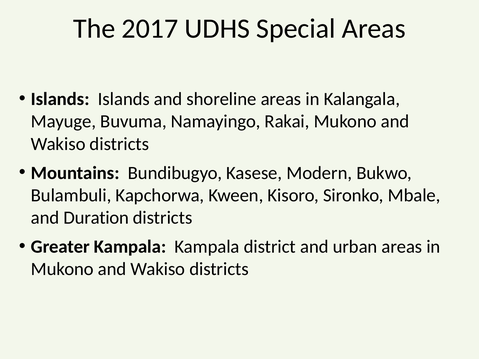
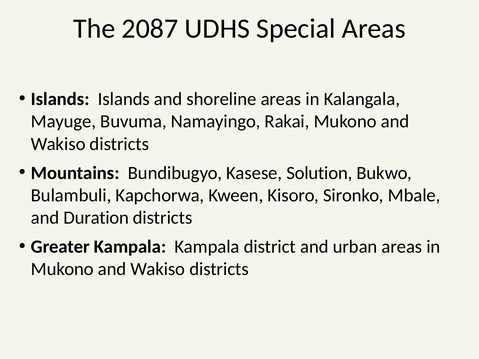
2017: 2017 -> 2087 (150, 29)
Modern: Modern -> Solution (319, 173)
